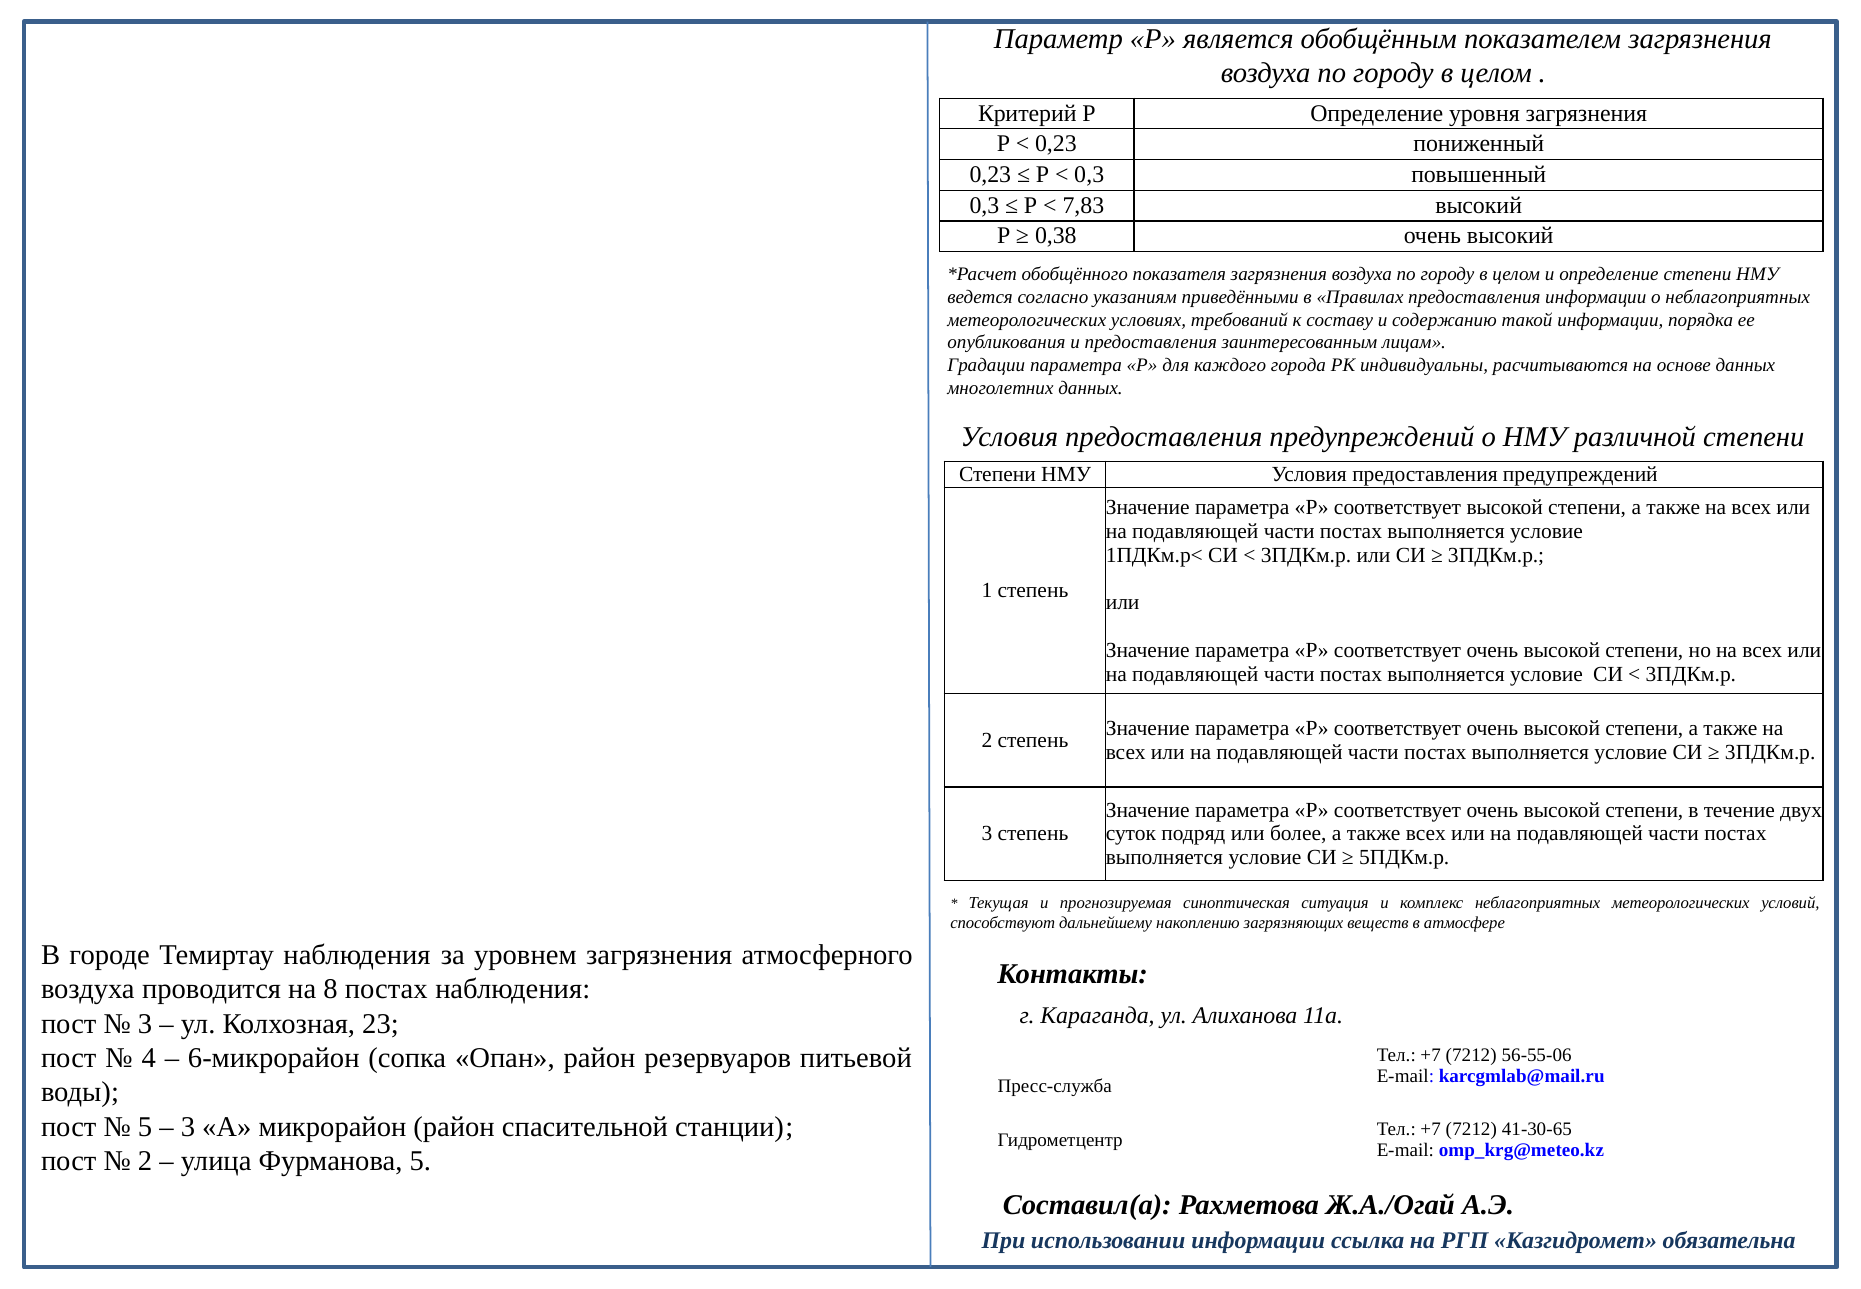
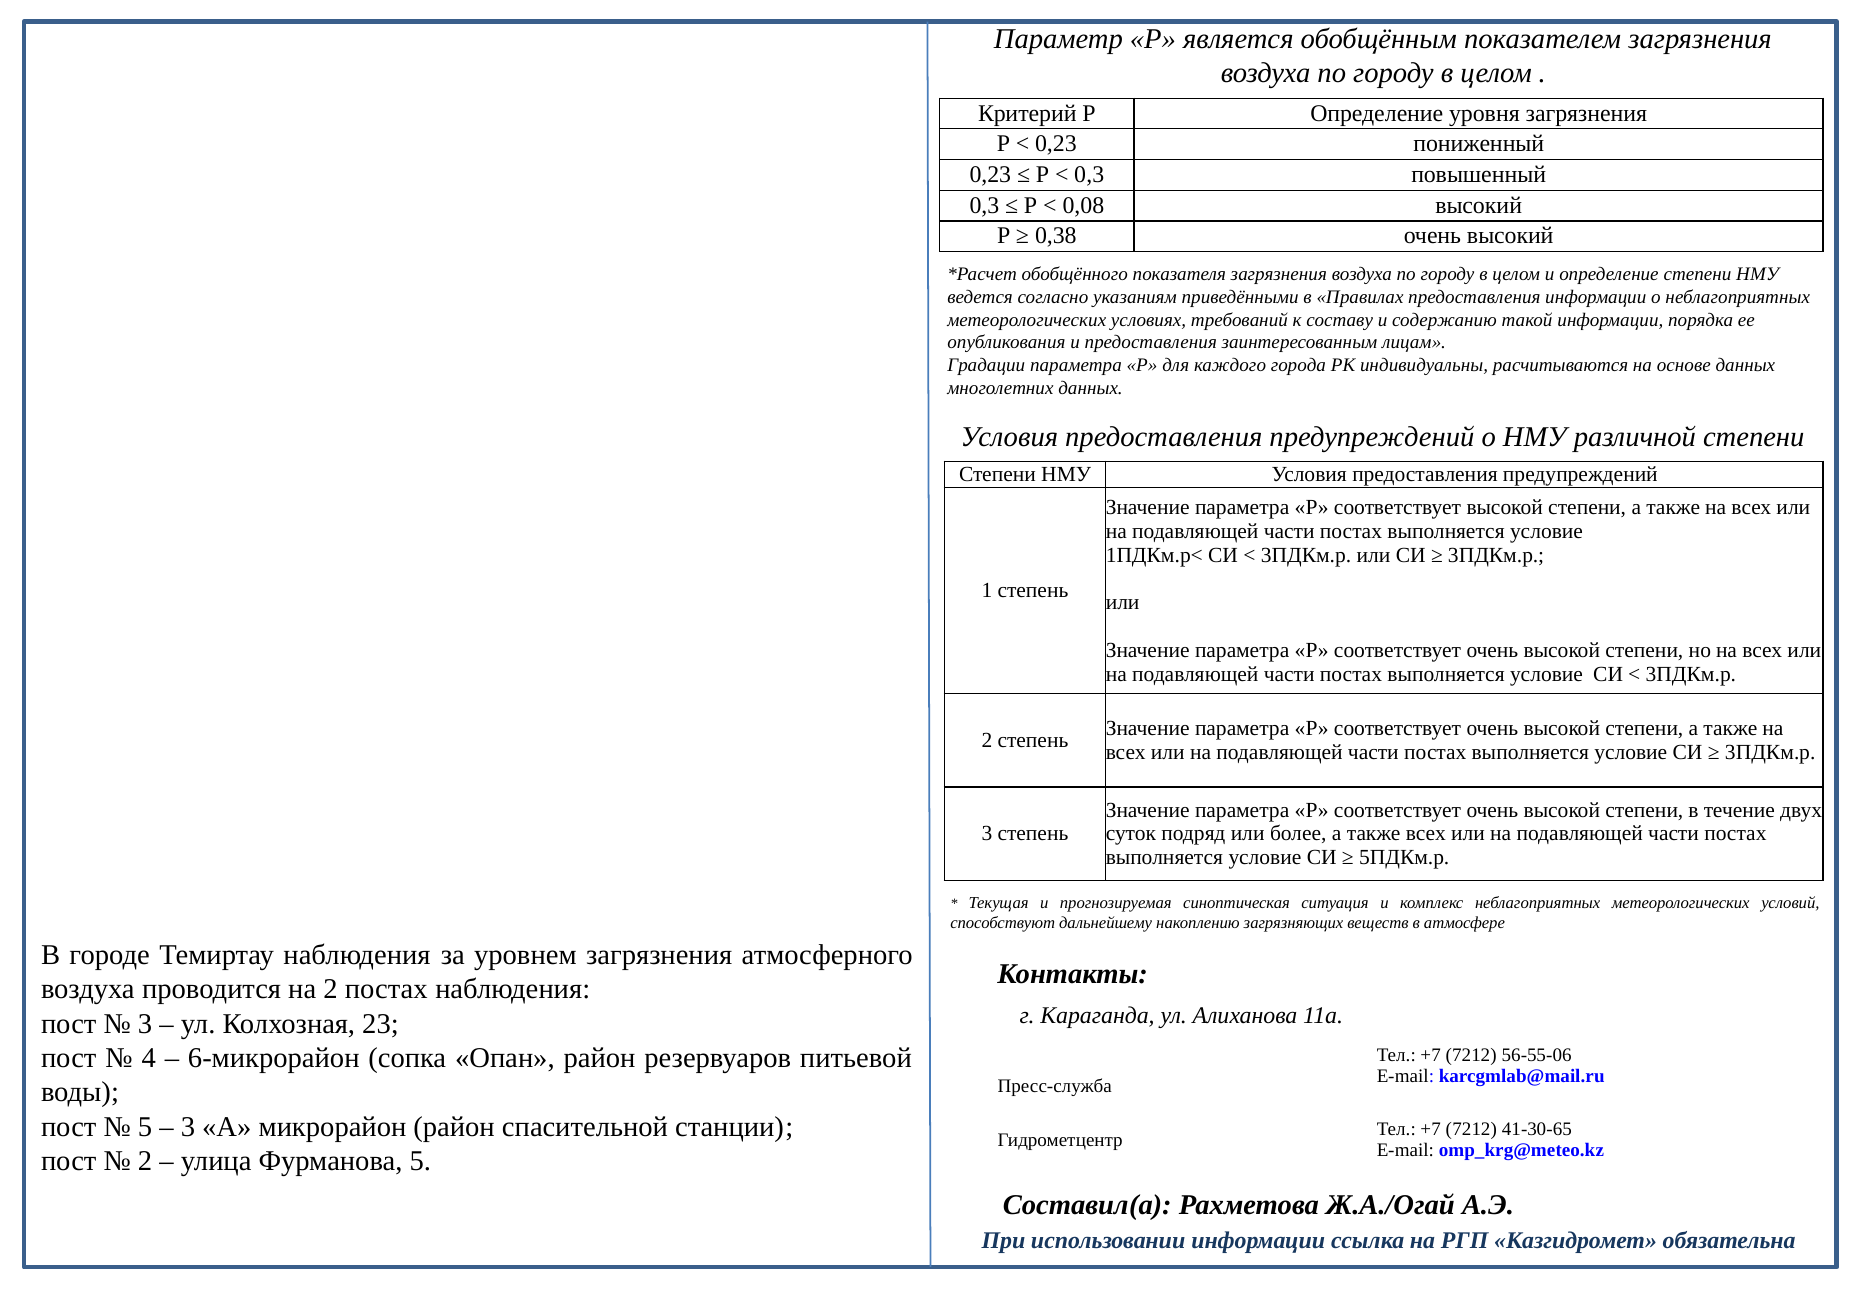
7,83: 7,83 -> 0,08 (1083, 205)
на 8: 8 -> 2 (331, 989)
